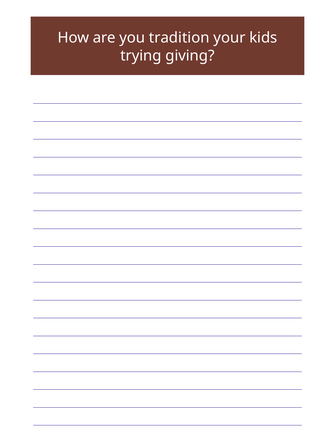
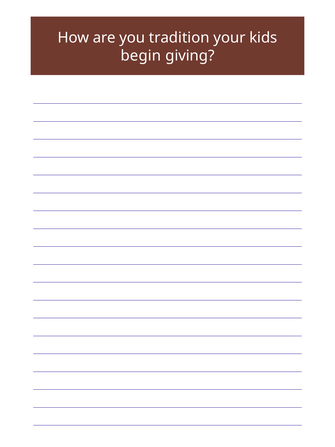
trying: trying -> begin (141, 56)
